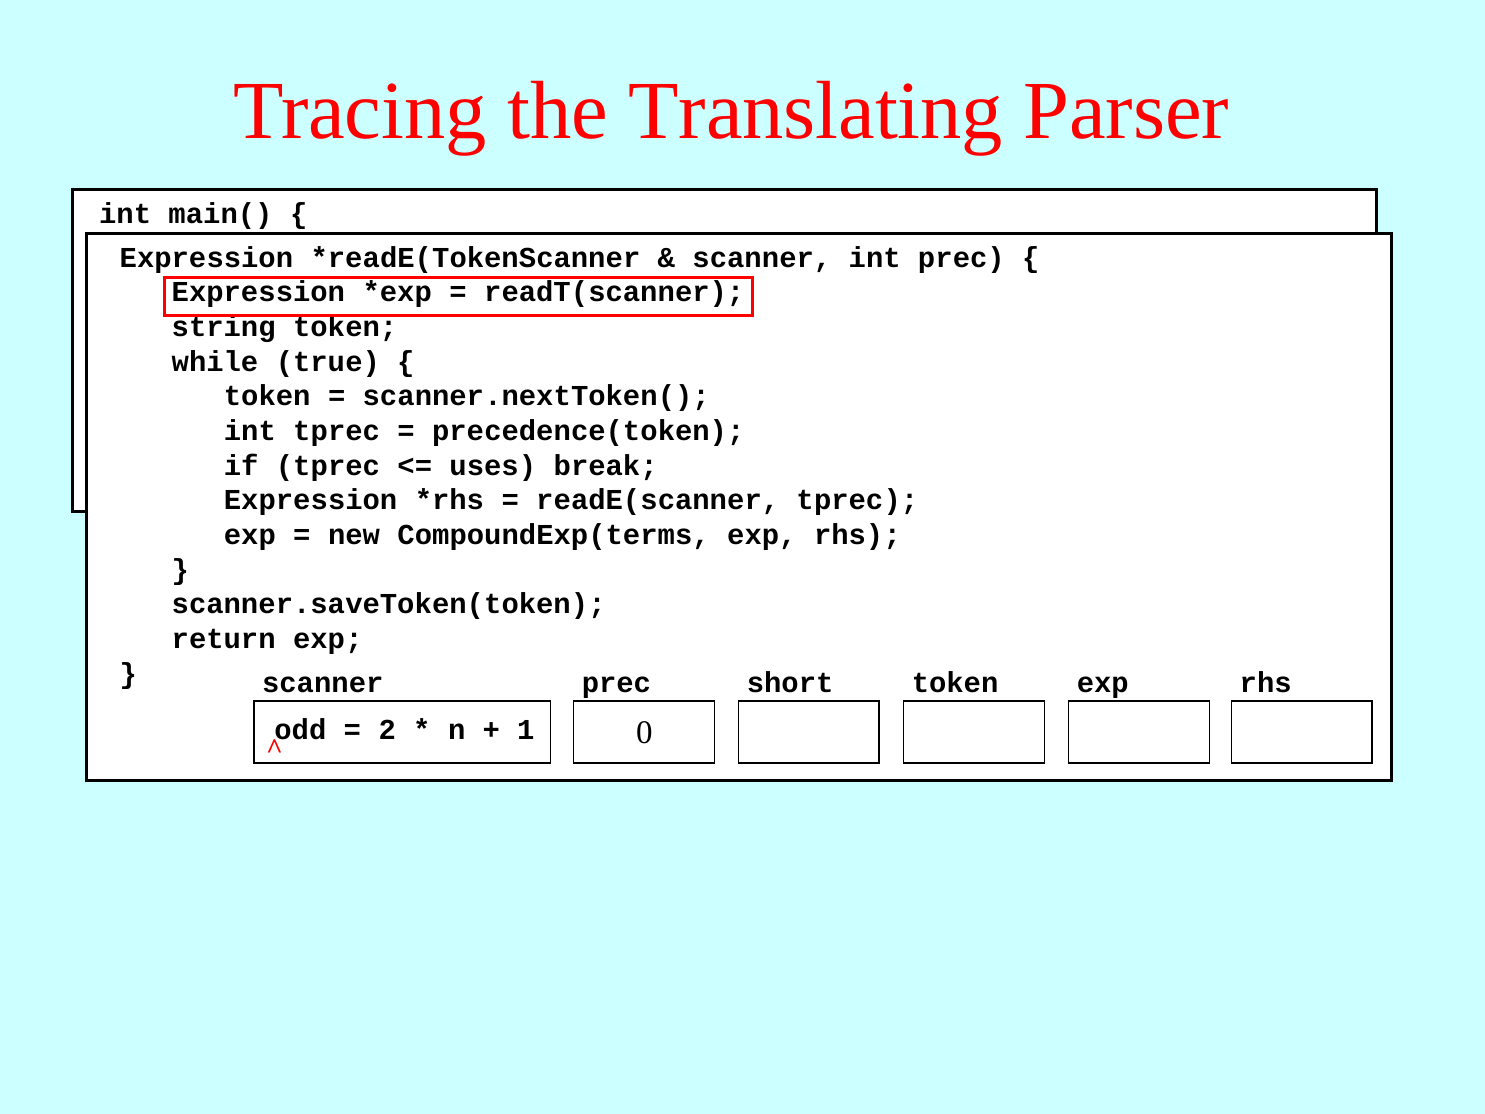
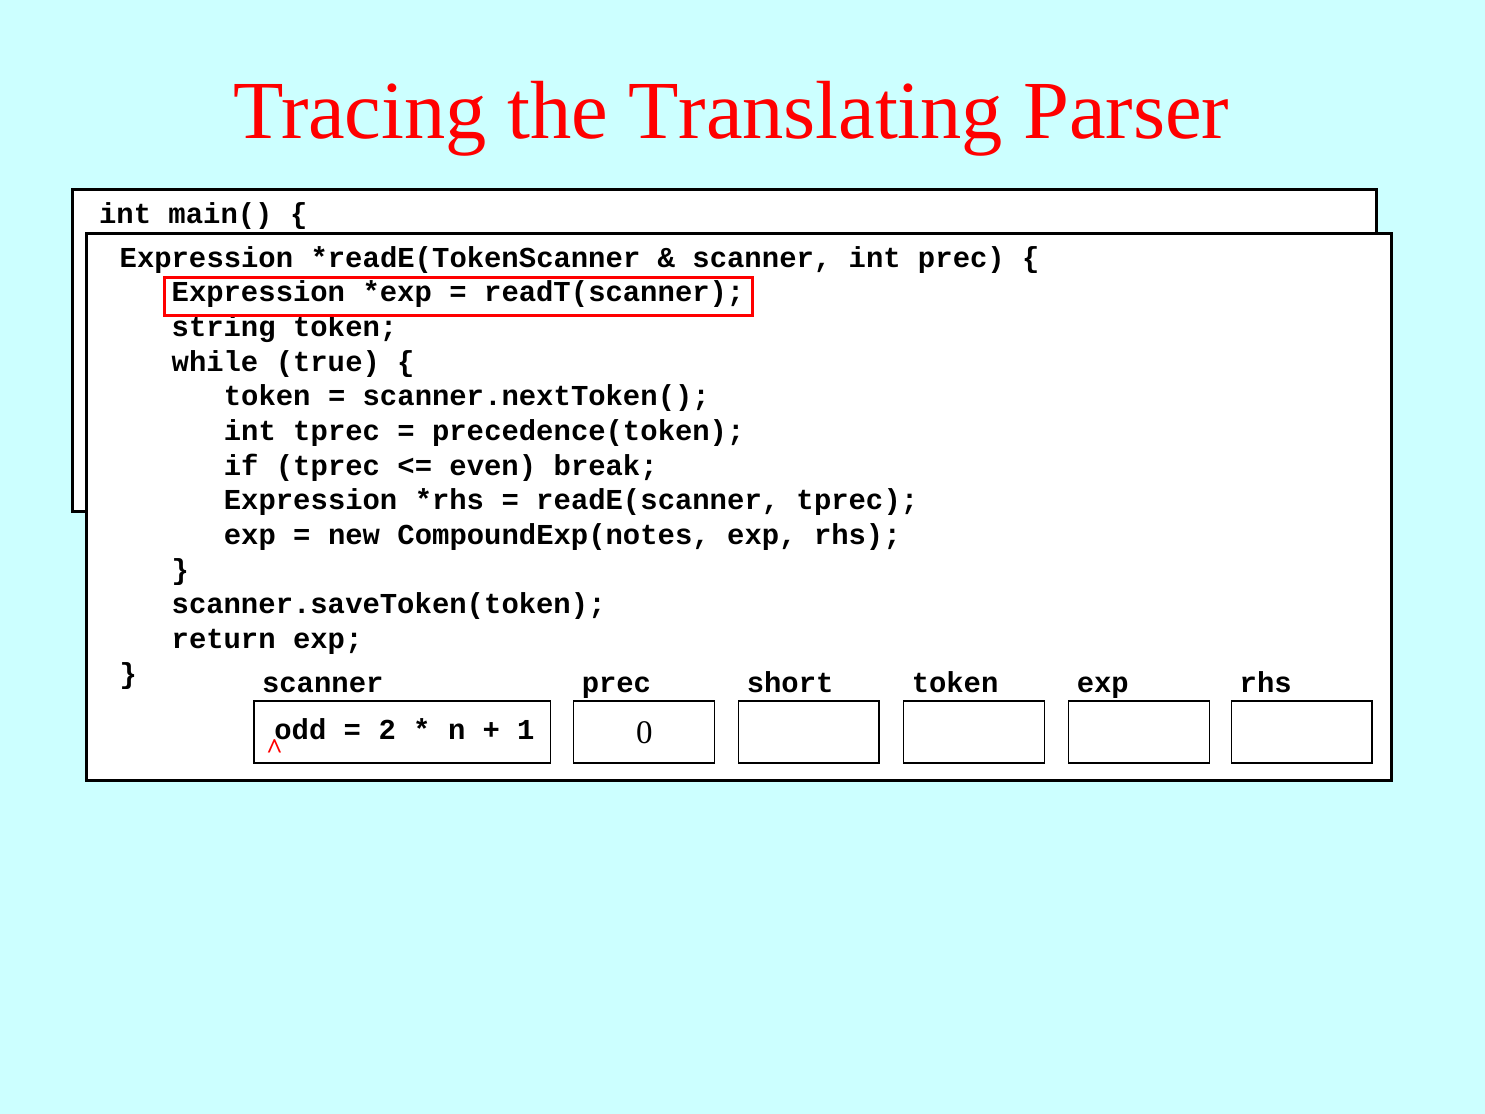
uses: uses -> even (493, 465)
CompoundExp(terms: CompoundExp(terms -> CompoundExp(notes (554, 535)
